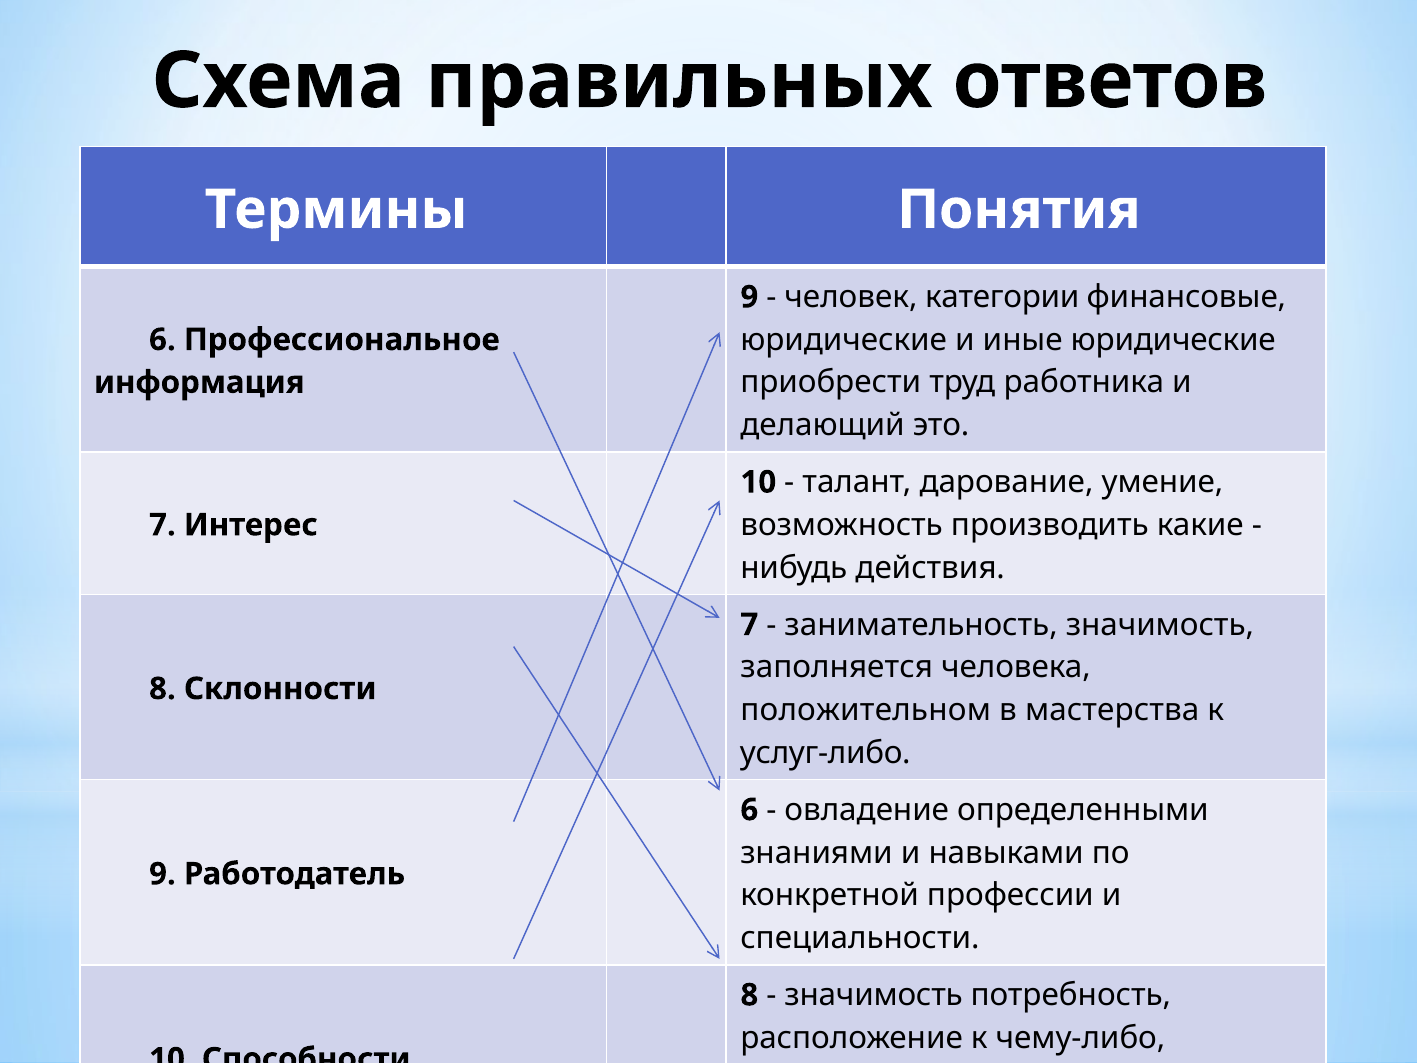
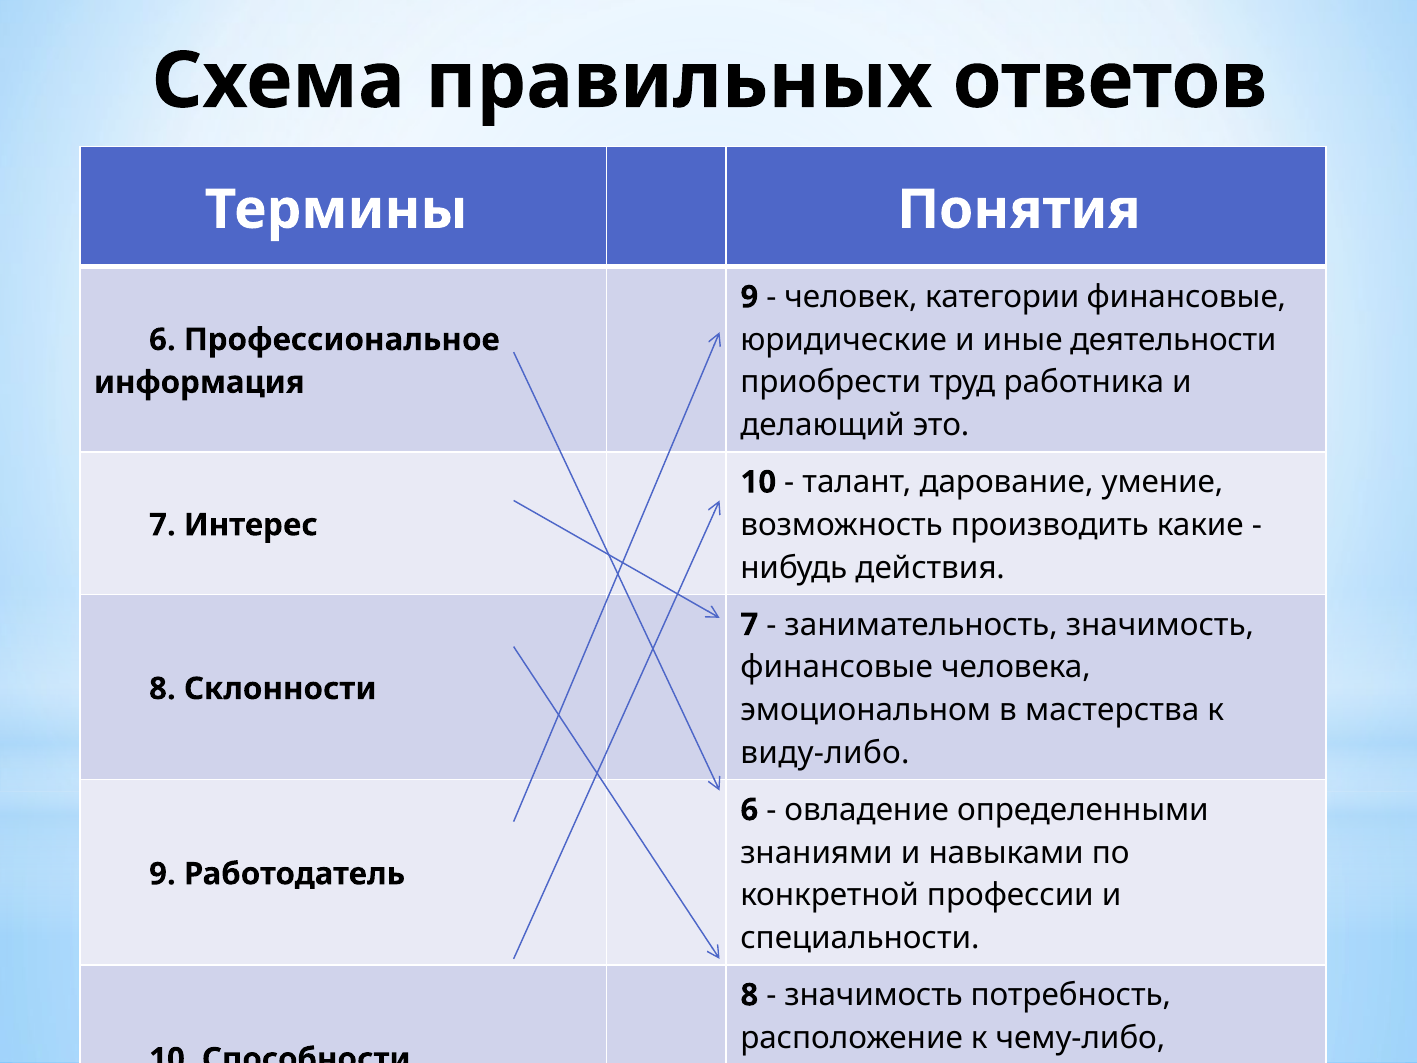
иные юридические: юридические -> деятельности (1173, 340)
заполняется: заполняется -> финансовые (837, 667)
положительном: положительном -> эмоциональном (866, 710)
услуг-либо: услуг-либо -> виду-либо (825, 753)
